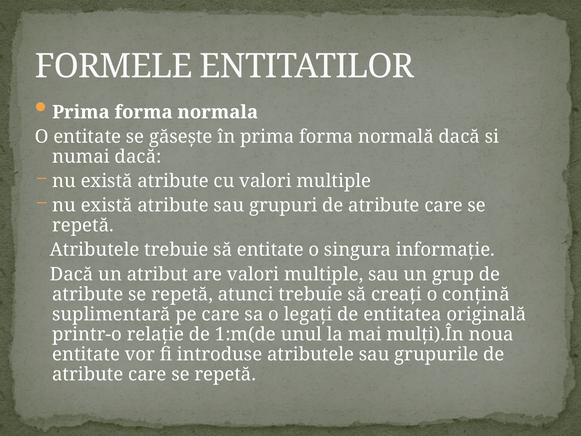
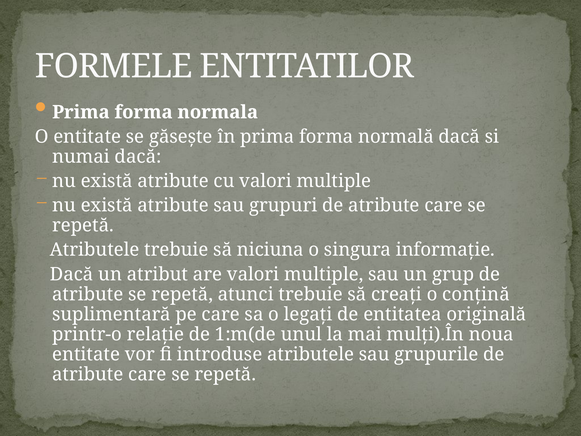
să entitate: entitate -> niciuna (270, 250)
